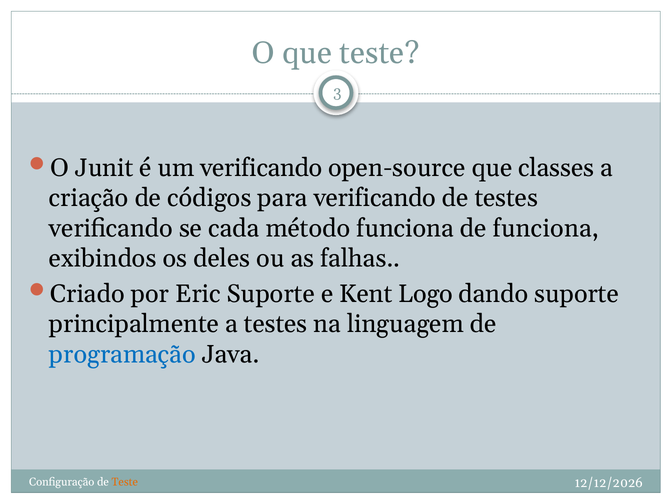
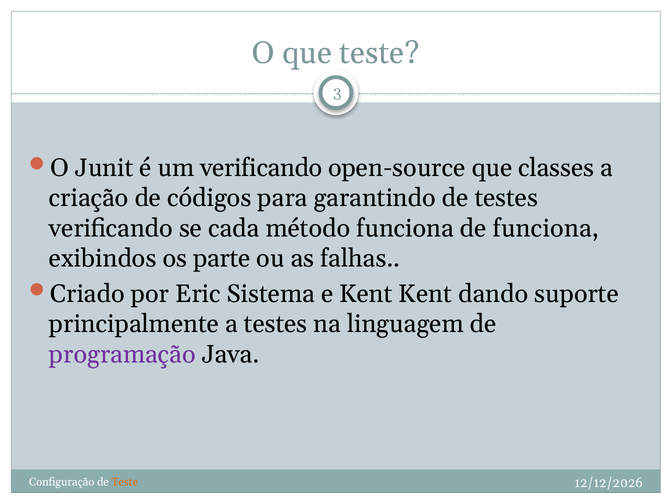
para verificando: verificando -> garantindo (375, 198)
deles: deles -> parte (222, 259)
Eric Suporte: Suporte -> Sistema (271, 294)
Kent Logo: Logo -> Kent (425, 294)
programação colour: blue -> purple (122, 354)
